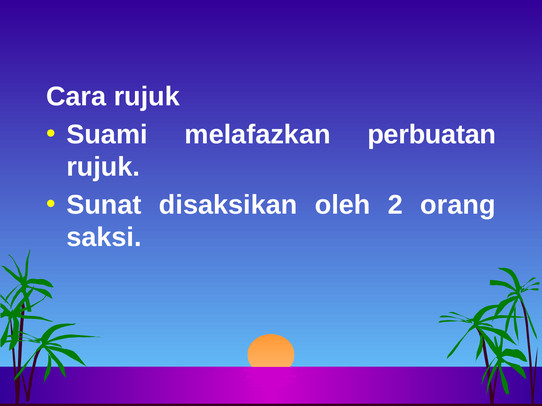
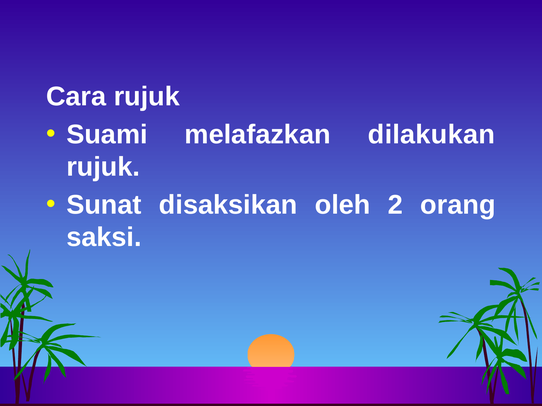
perbuatan: perbuatan -> dilakukan (431, 135)
